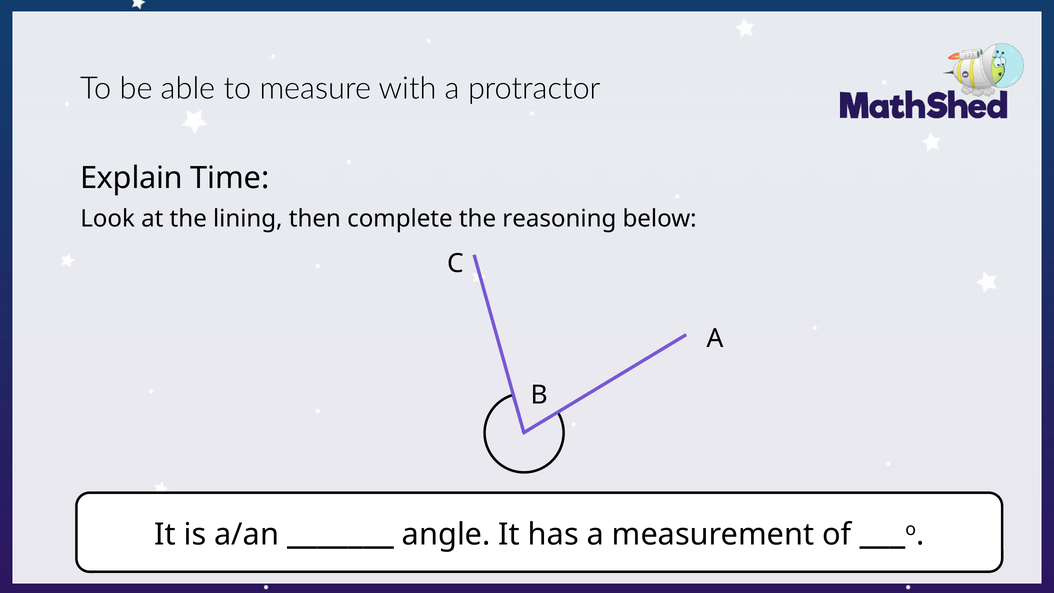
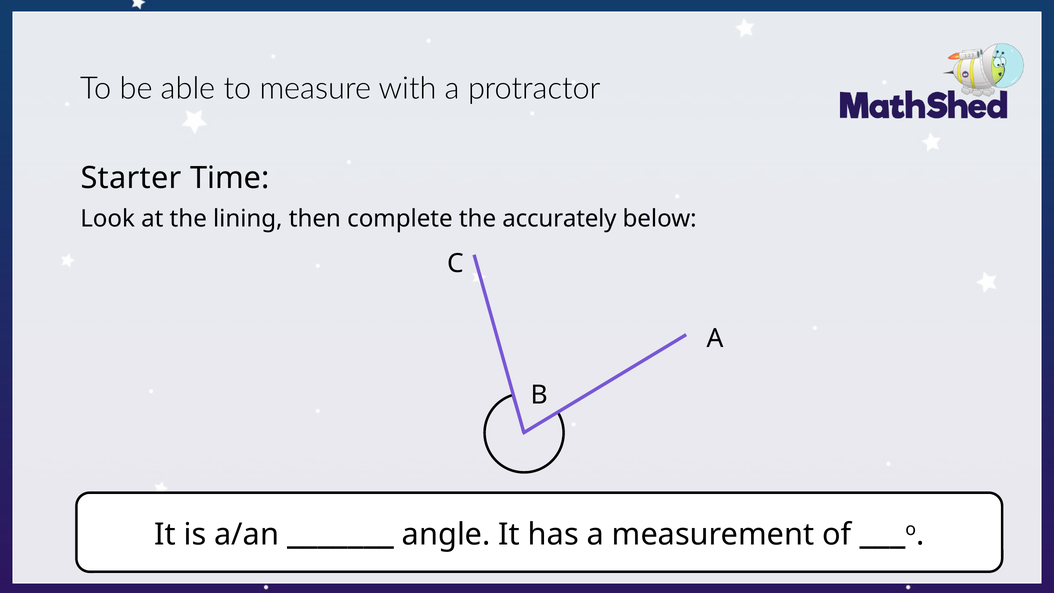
Explain: Explain -> Starter (131, 178)
reasoning: reasoning -> accurately (559, 219)
